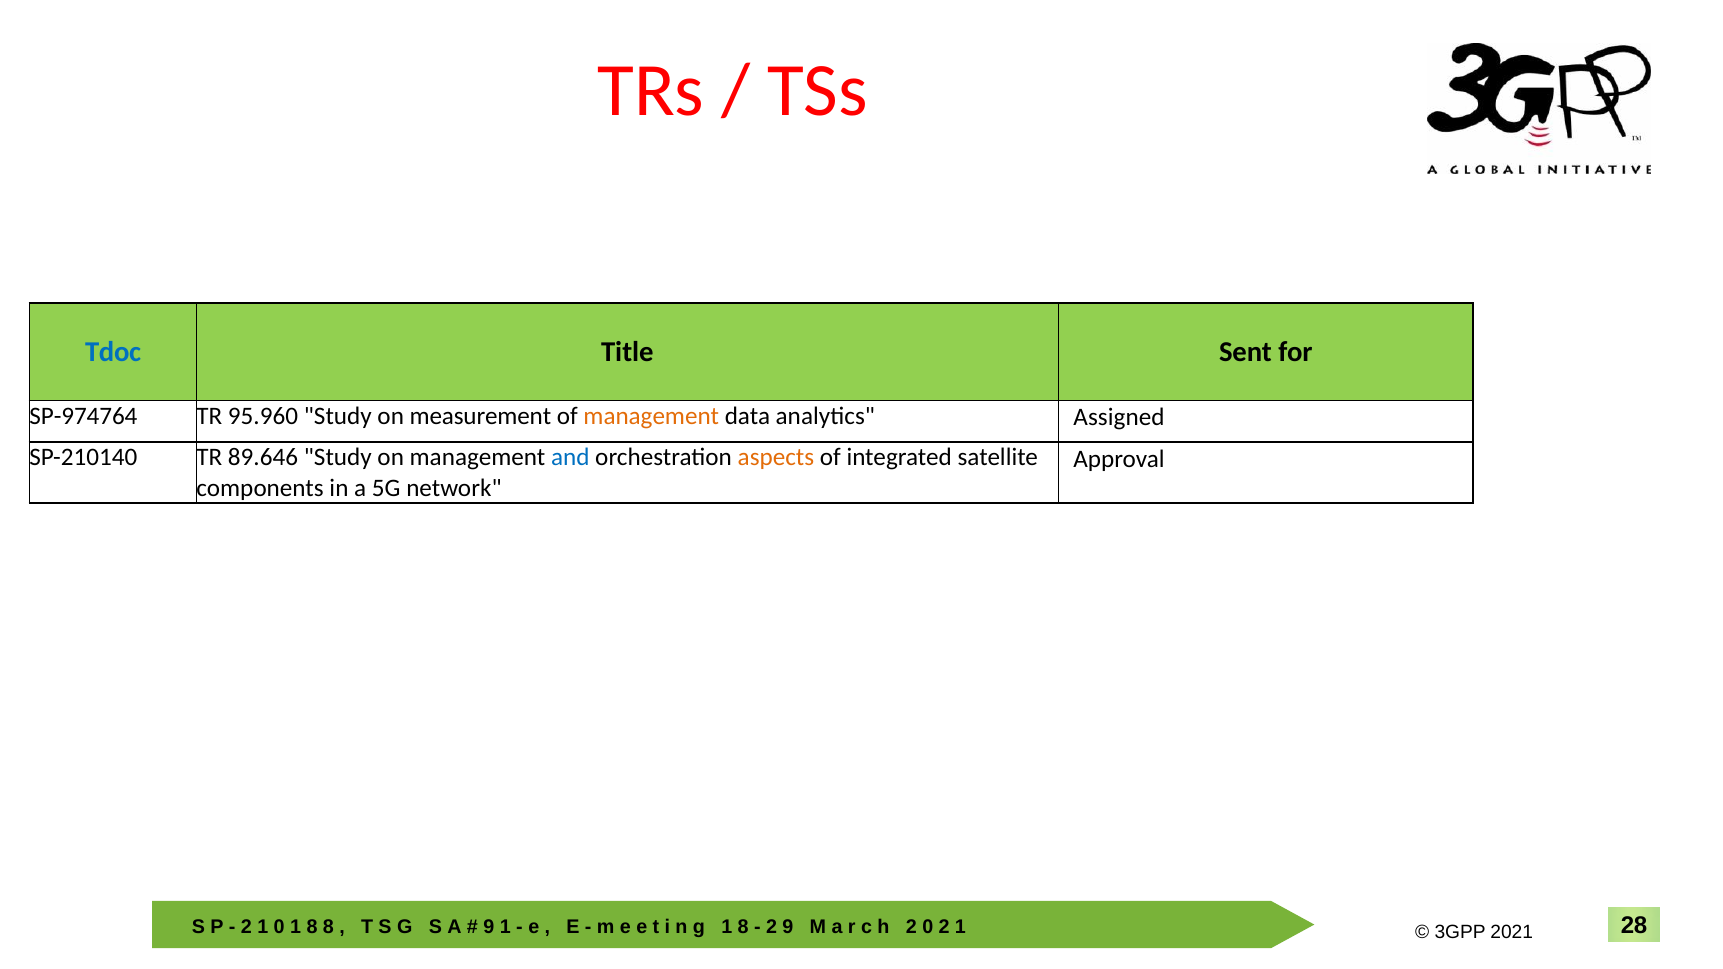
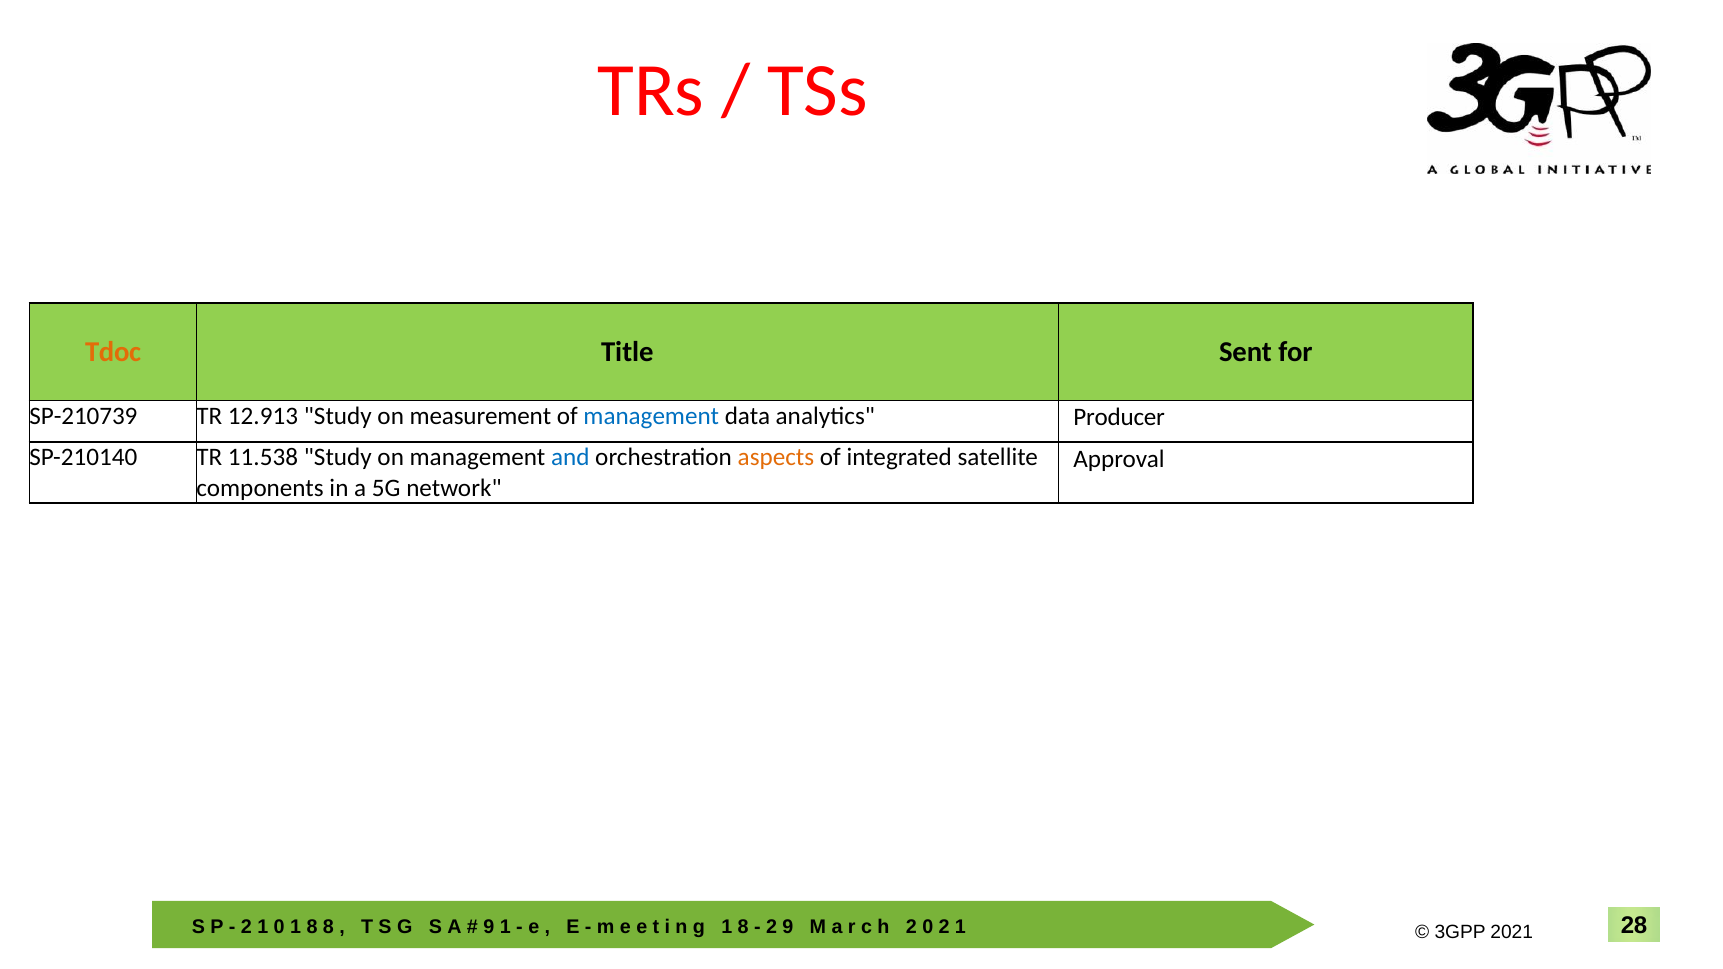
Tdoc colour: blue -> orange (113, 352)
SP-974764: SP-974764 -> SP-210739 (83, 416)
95.960: 95.960 -> 12.913 (263, 416)
management colour: orange -> blue (651, 416)
Assigned: Assigned -> Producer (1119, 417)
89.646: 89.646 -> 11.538 (263, 458)
